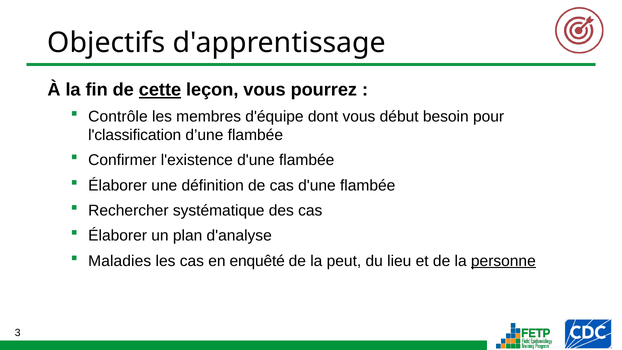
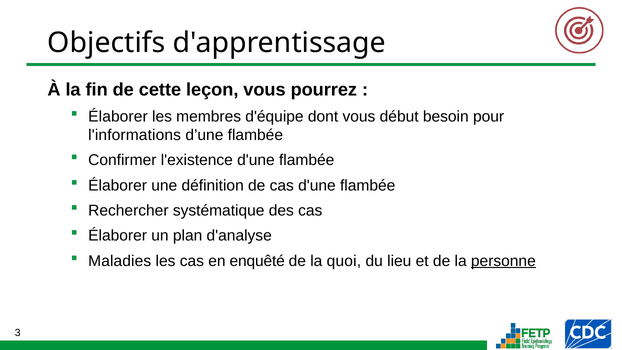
cette underline: present -> none (160, 90)
Contrôle: Contrôle -> Élaborer (118, 116)
l'classification: l'classification -> l'informations (135, 135)
peut: peut -> quoi (344, 261)
